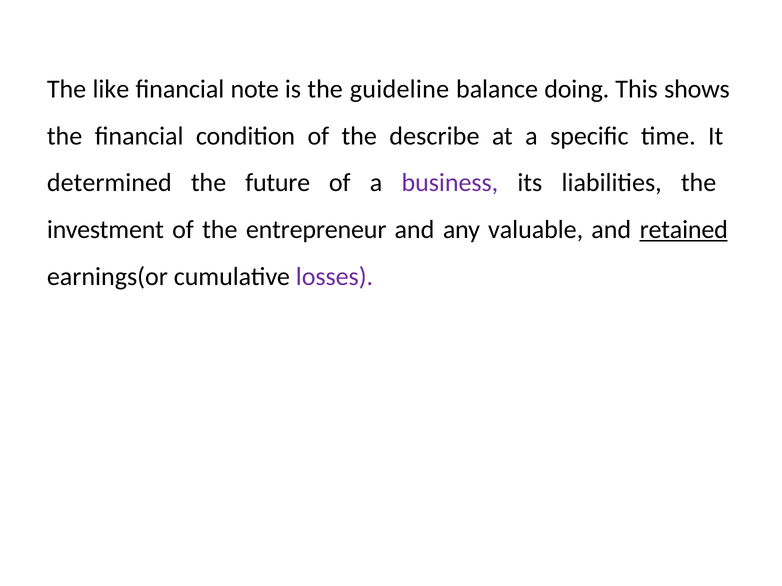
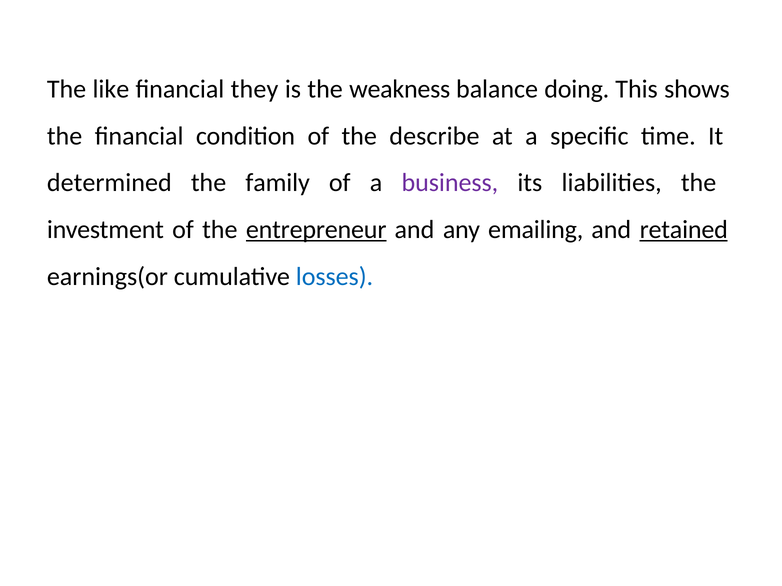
note: note -> they (255, 89)
guideline: guideline -> weakness (400, 89)
future: future -> family (278, 183)
entrepreneur underline: none -> present (316, 230)
valuable: valuable -> emailing (536, 230)
losses colour: purple -> blue (335, 277)
